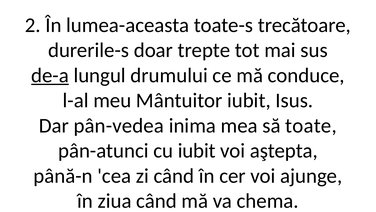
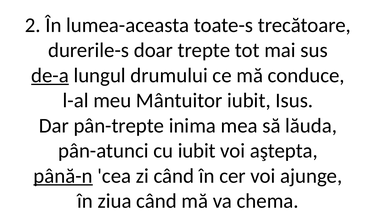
pân-vedea: pân-vedea -> pân-trepte (119, 125)
toate: toate -> lăuda (311, 125)
până-n underline: none -> present (63, 176)
